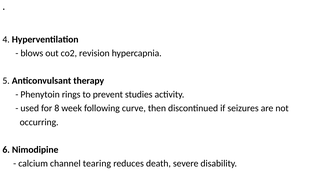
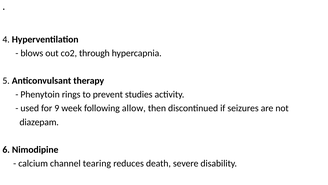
revision: revision -> through (94, 53)
8: 8 -> 9 (57, 108)
curve: curve -> allow (134, 108)
occurring: occurring -> diazepam (39, 122)
